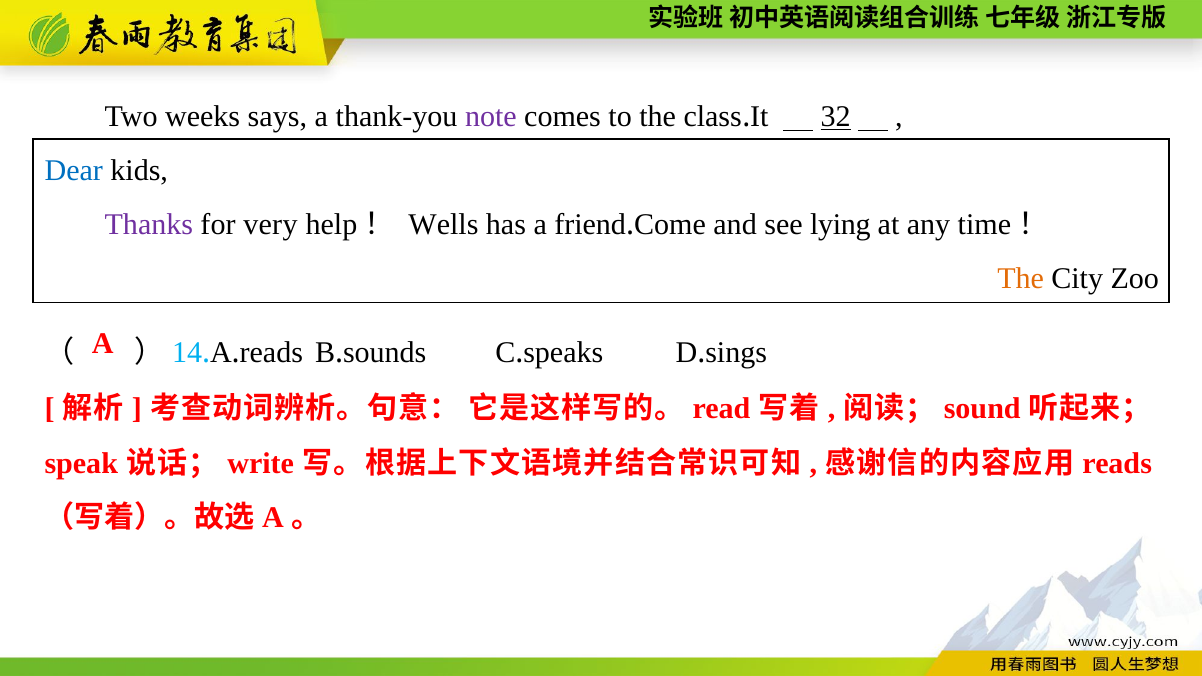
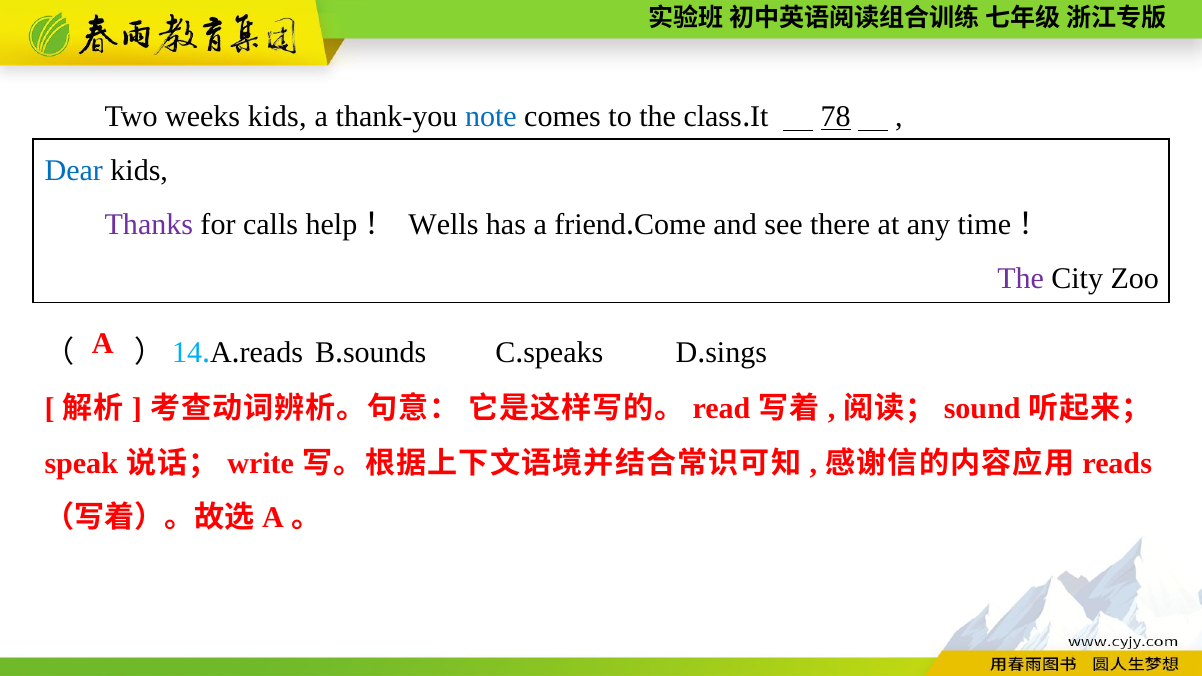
weeks says: says -> kids (277, 116)
note colour: purple -> blue (491, 116)
32: 32 -> 78 (836, 116)
very: very -> calls (271, 224)
lying: lying -> there (840, 224)
The colour: orange -> purple (1021, 279)
